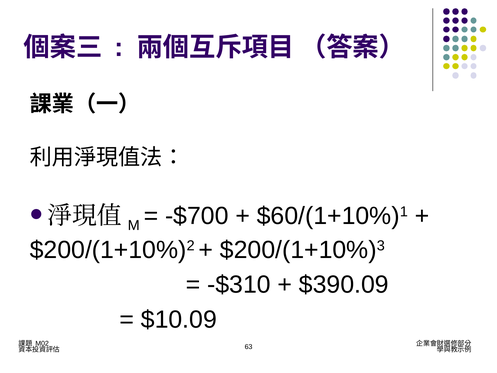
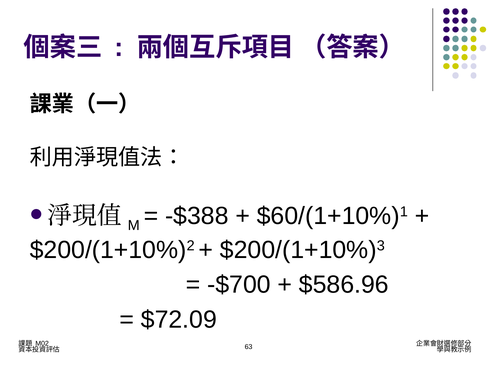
-$700: -$700 -> -$388 (197, 216)
-$310: -$310 -> -$700 (239, 284)
$390.09: $390.09 -> $586.96 (344, 284)
$10.09: $10.09 -> $72.09 (179, 319)
